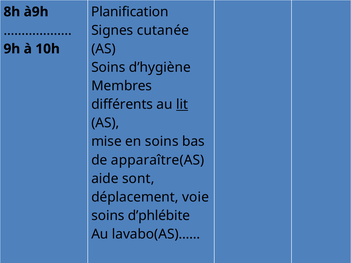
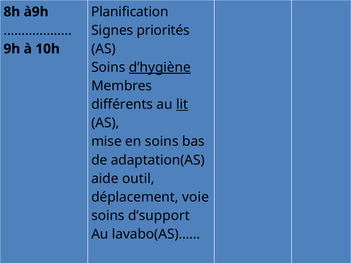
cutanée: cutanée -> priorités (163, 30)
d’hygiène underline: none -> present (160, 67)
apparaître(AS: apparaître(AS -> adaptation(AS (158, 160)
sont: sont -> outil (138, 179)
d’phlébite: d’phlébite -> d’support (159, 216)
